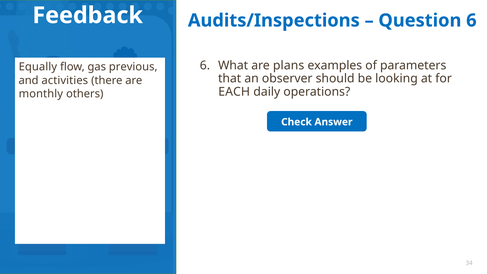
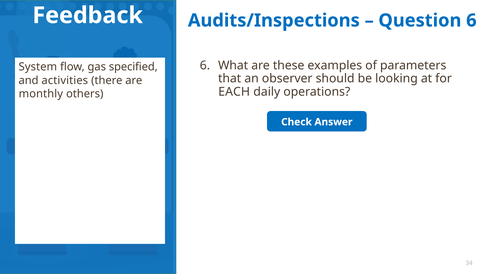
plans: plans -> these (289, 65)
Equally: Equally -> System (38, 67)
previous: previous -> specified (133, 67)
